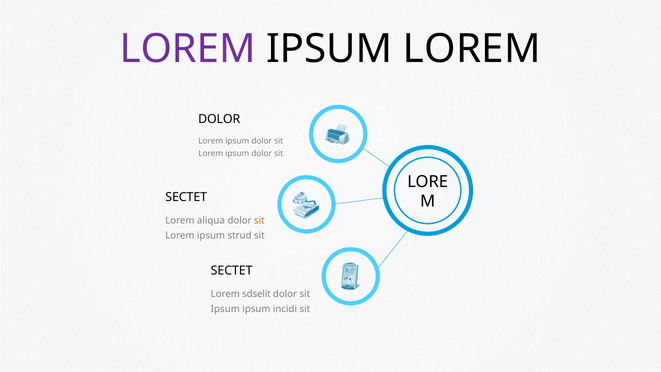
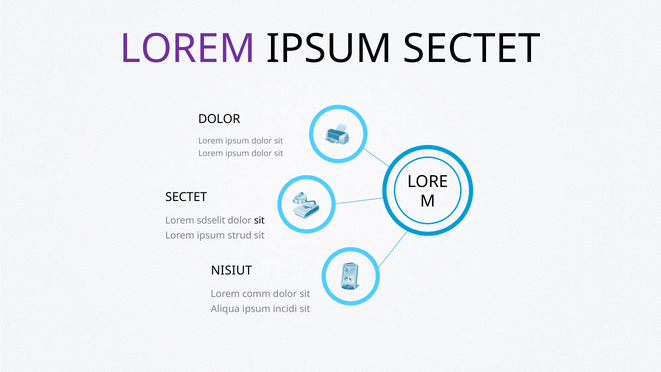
IPSUM LOREM: LOREM -> SECTET (472, 49)
aliqua: aliqua -> sdselit (211, 221)
sit colour: orange -> black (259, 221)
SECTET: SECTET -> NISIUT (232, 271)
sdselit: sdselit -> comm (256, 294)
Ipsum: Ipsum -> Aliqua (225, 309)
